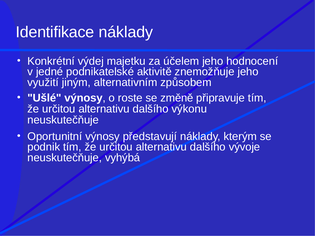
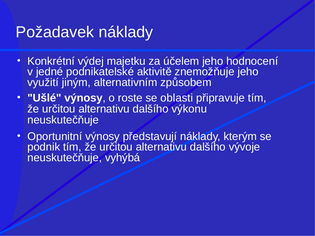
Identifikace: Identifikace -> Požadavek (55, 32)
změně: změně -> oblasti (177, 98)
